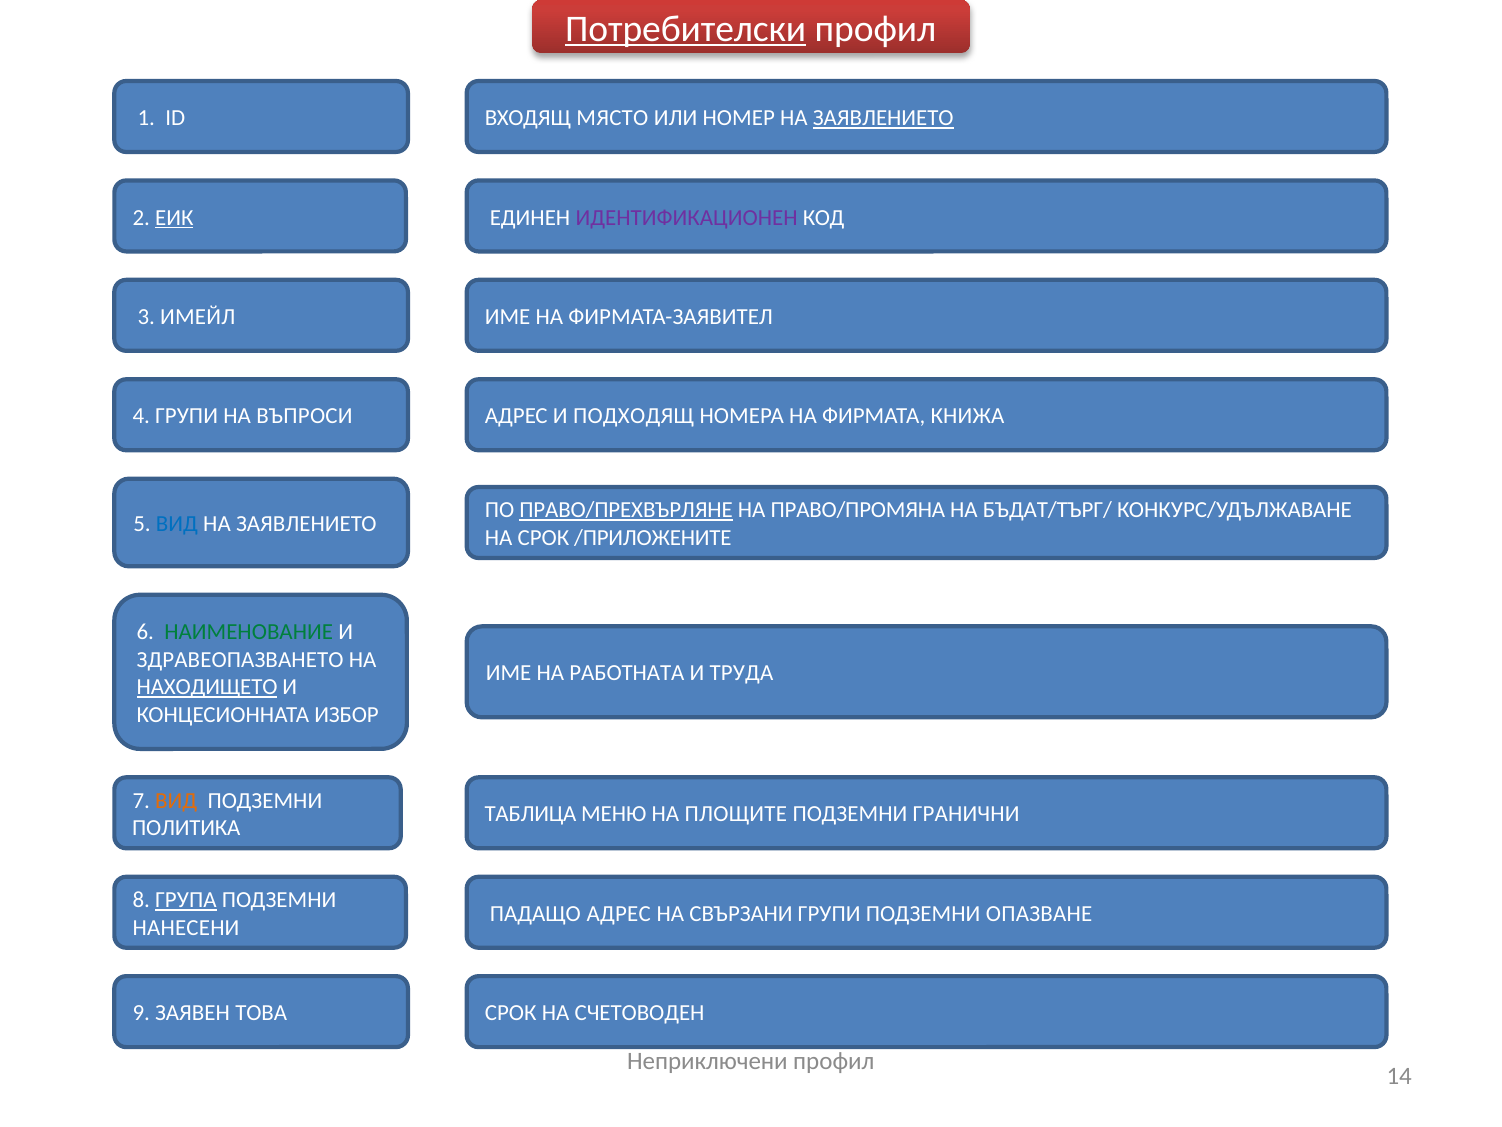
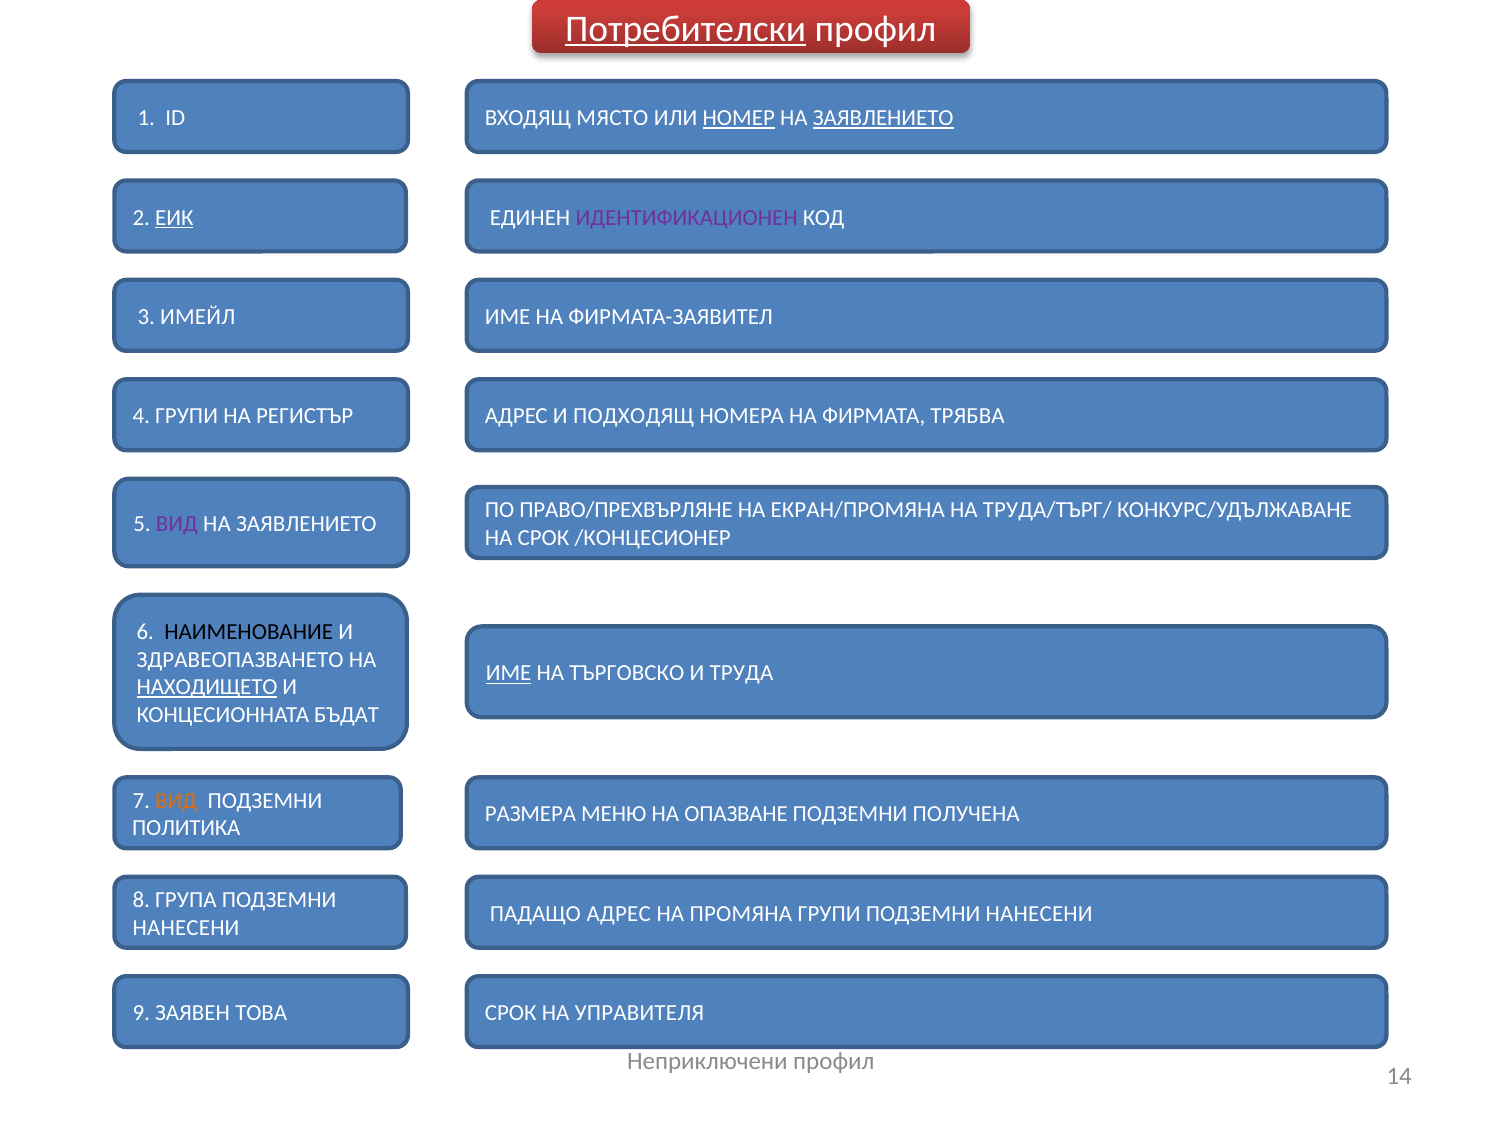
НОМЕР underline: none -> present (739, 118)
ВЪПРОСИ: ВЪПРОСИ -> РЕГИСТЪР (305, 416)
КНИЖА: КНИЖА -> ТРЯБВА (968, 416)
ПРАВО/ПРЕХВЪРЛЯНЕ underline: present -> none (626, 510)
ПРАВО/ПРОМЯНА: ПРАВО/ПРОМЯНА -> ЕКРАН/ПРОМЯНА (858, 510)
БЪДАТ/ТЪРГ/: БЪДАТ/ТЪРГ/ -> ТРУДА/ТЪРГ/ (1047, 510)
ВИД colour: blue -> purple (177, 524)
/ПРИЛОЖЕНИТЕ: /ПРИЛОЖЕНИТЕ -> /КОНЦЕСИОНЕР (653, 538)
НАИМЕНОВАНИЕ colour: green -> black (249, 632)
ИМЕ underline: none -> present (509, 673)
РАБОТНАТА: РАБОТНАТА -> ТЪРГОВСКО (627, 673)
ИЗБОР: ИЗБОР -> БЪДАТ (347, 714)
ТАБЛИЦА: ТАБЛИЦА -> РАЗМЕРА (530, 814)
ПЛОЩИТЕ: ПЛОЩИТЕ -> ОПАЗВАНЕ (736, 814)
ГРАНИЧНИ: ГРАНИЧНИ -> ПОЛУЧЕНА (966, 814)
ГРУПА underline: present -> none (186, 900)
СВЪРЗАНИ: СВЪРЗАНИ -> ПРОМЯНА (741, 913)
ГРУПИ ПОДЗЕМНИ ОПАЗВАНЕ: ОПАЗВАНЕ -> НАНЕСЕНИ (1039, 913)
СЧЕТОВОДЕН: СЧЕТОВОДЕН -> УПРАВИТЕЛЯ (639, 1013)
